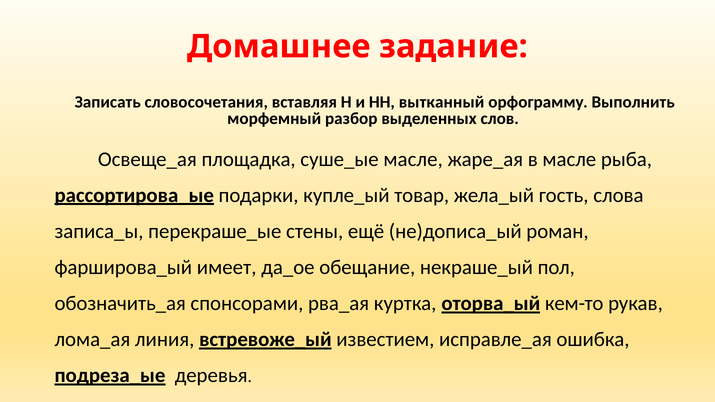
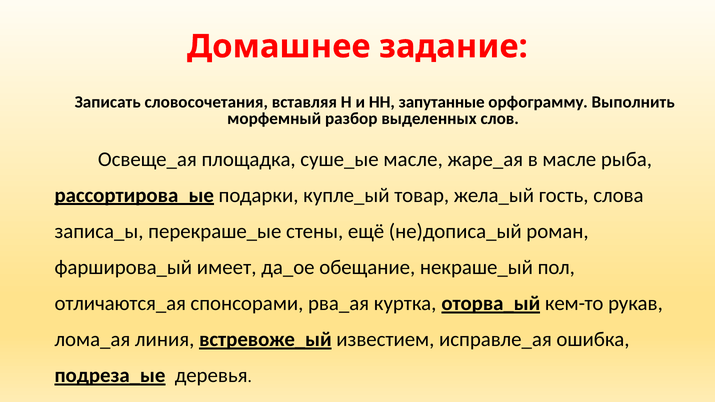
вытканный: вытканный -> запутанные (442, 102)
обозначить_ая: обозначить_ая -> отличаются_ая (120, 303)
